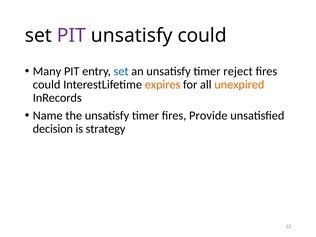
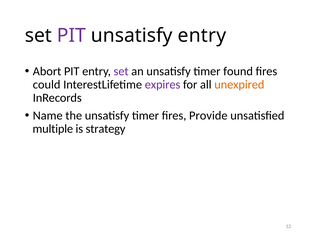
unsatisfy could: could -> entry (202, 35)
Many: Many -> Abort (47, 71)
set colour: blue -> purple (121, 71)
reject: reject -> found (238, 71)
expires colour: orange -> purple (163, 85)
decision: decision -> multiple (53, 129)
